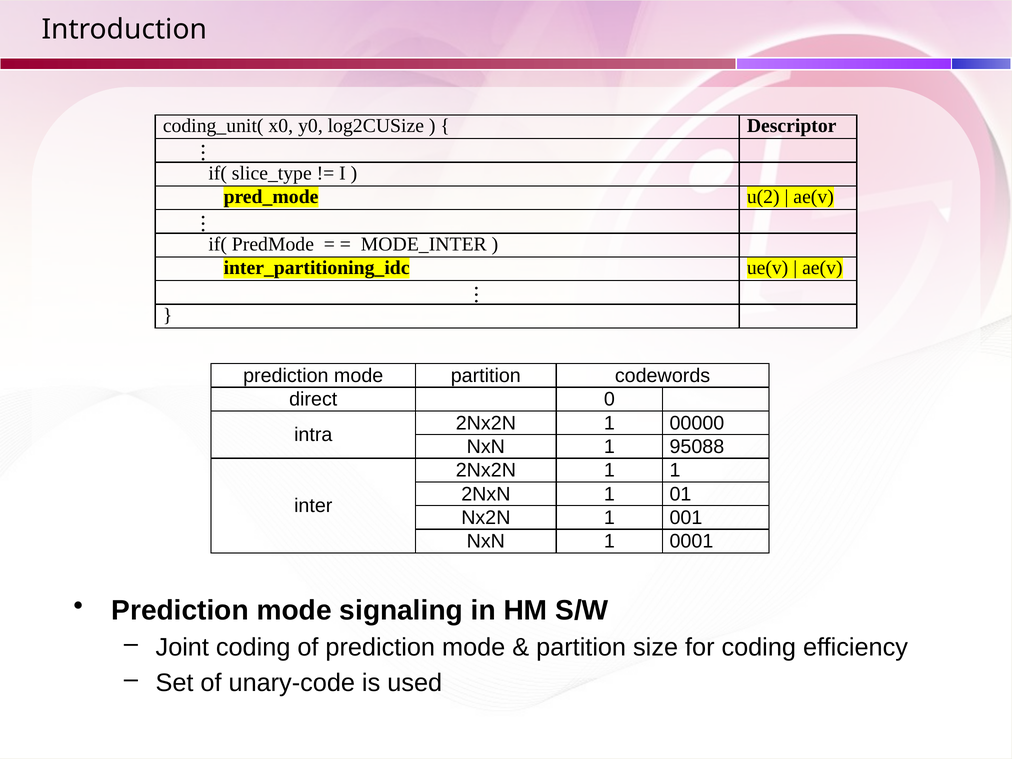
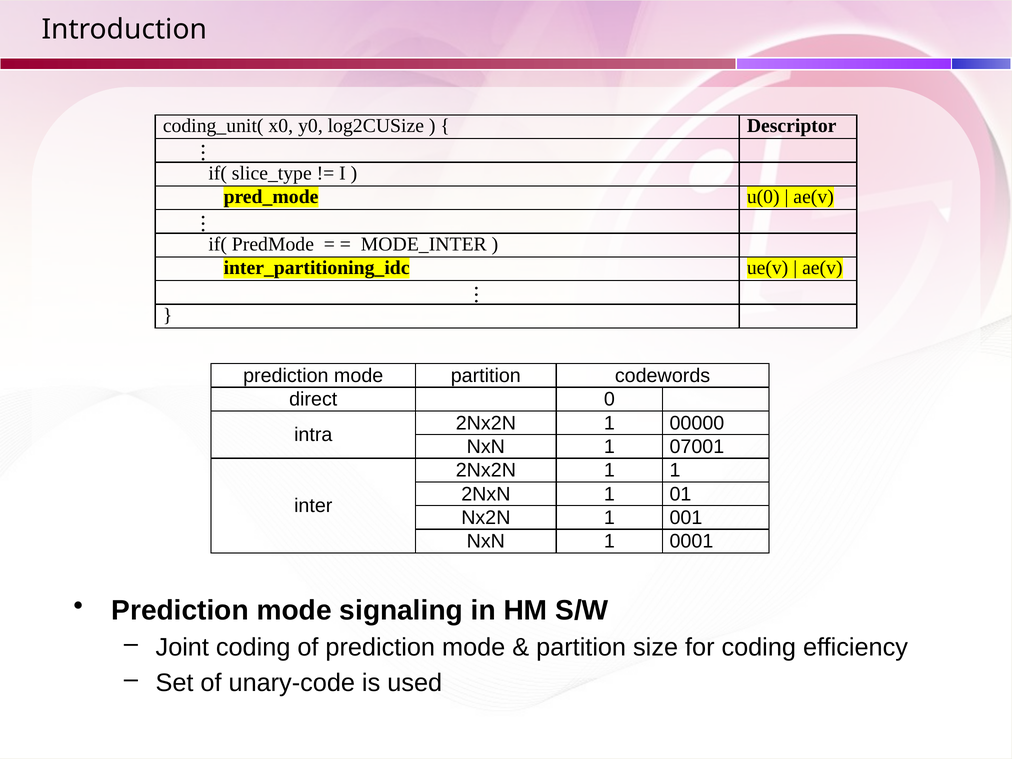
u(2: u(2 -> u(0 (763, 197)
95088: 95088 -> 07001 (697, 447)
